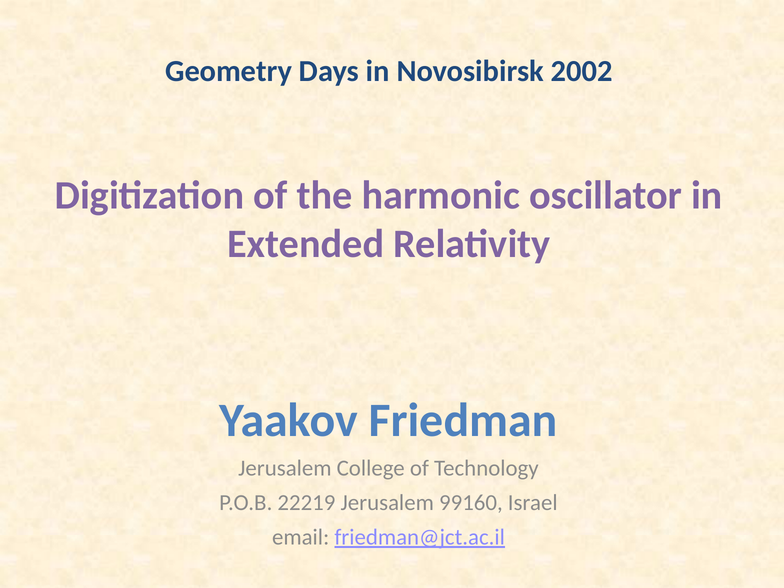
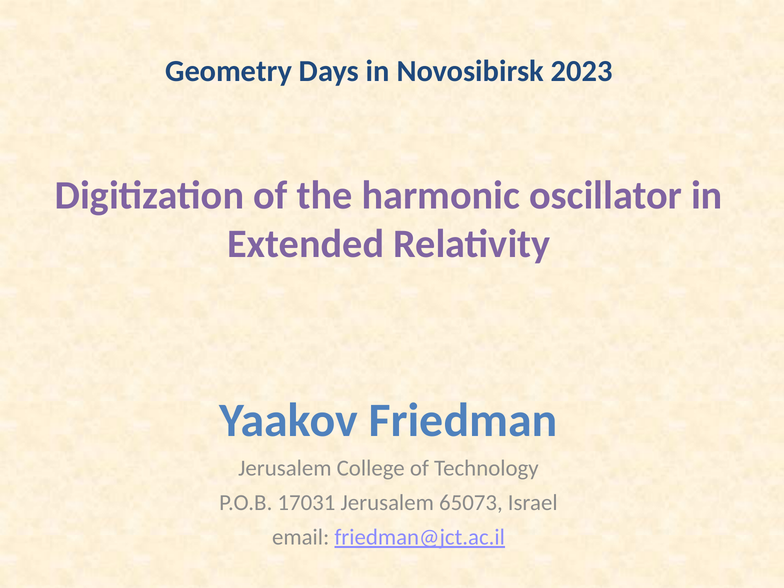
2002: 2002 -> 2023 (582, 71)
22219: 22219 -> 17031 (306, 503)
99160: 99160 -> 65073 (471, 503)
